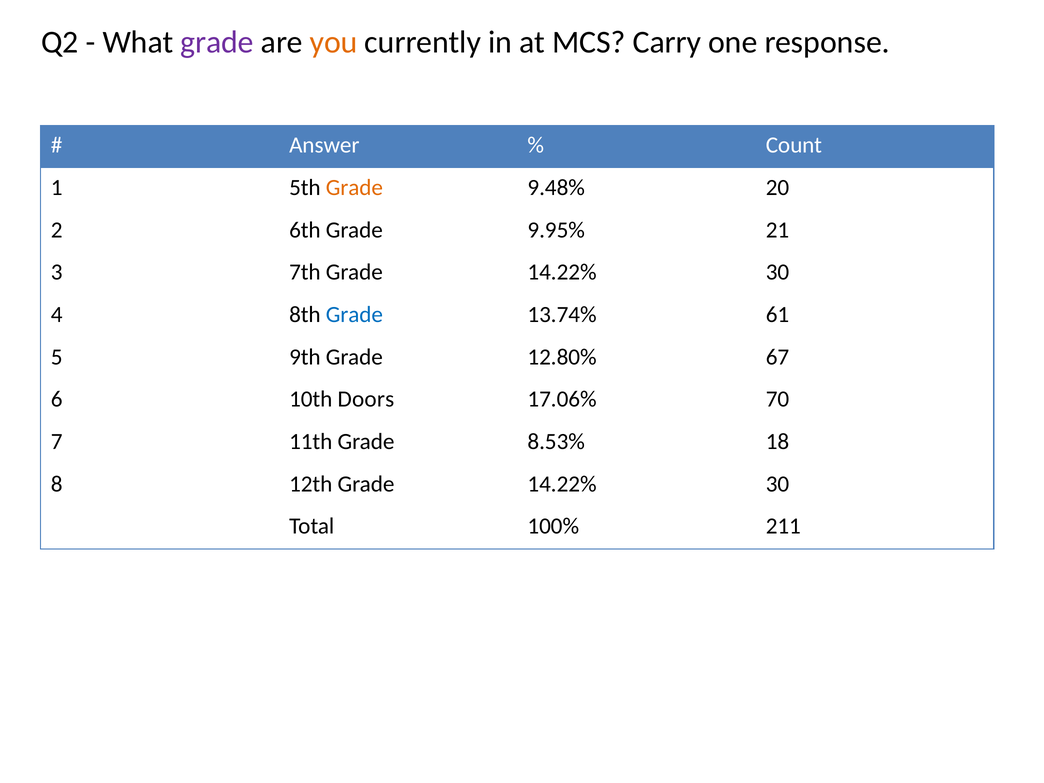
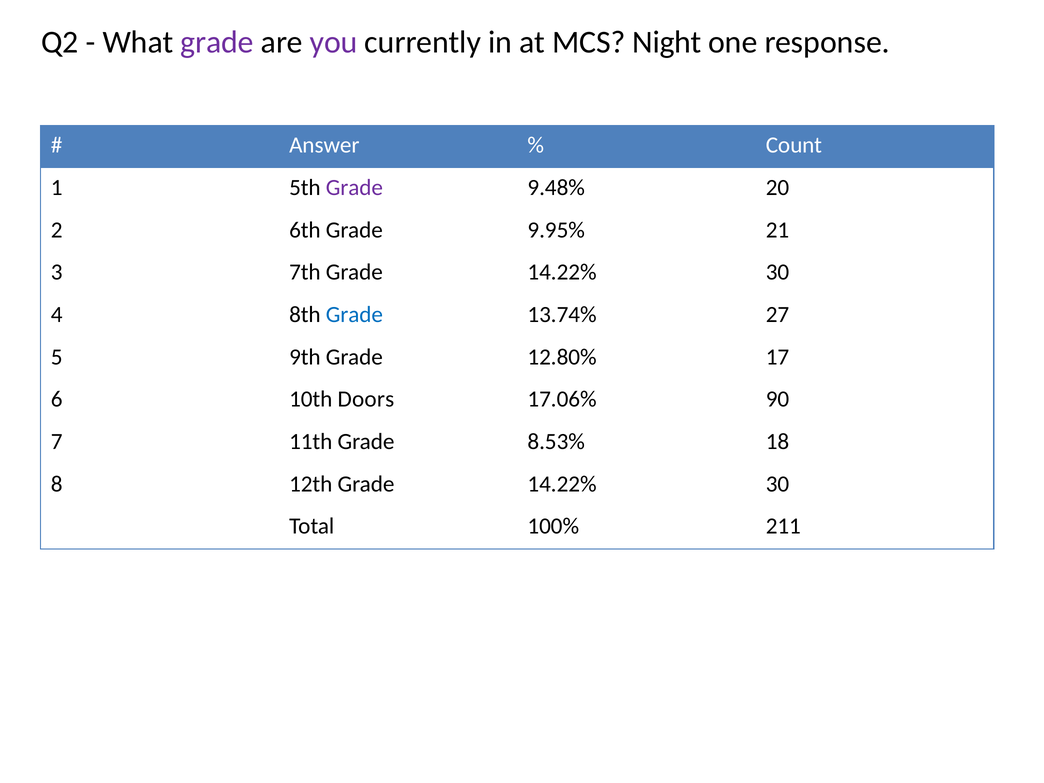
you colour: orange -> purple (334, 42)
Carry: Carry -> Night (667, 42)
Grade colour: orange -> purple (354, 188)
61: 61 -> 27 (777, 315)
67: 67 -> 17 (777, 357)
70: 70 -> 90 (777, 399)
